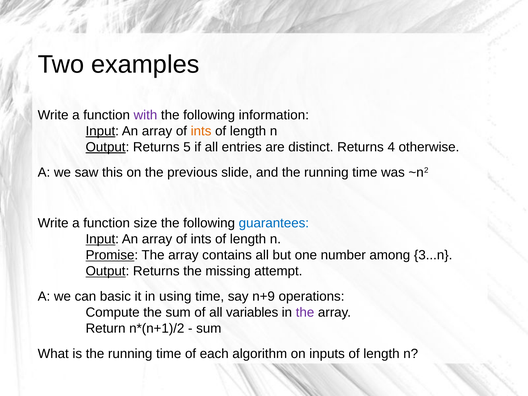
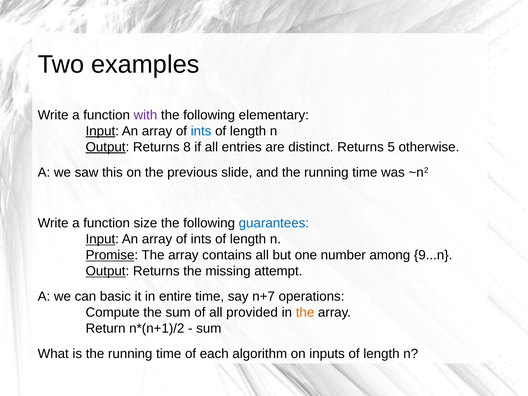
information: information -> elementary (274, 115)
ints colour: orange -> blue (201, 131)
5: 5 -> 8 (187, 147)
4: 4 -> 5 (391, 147)
3...n: 3...n -> 9...n (433, 255)
using: using -> entire (175, 296)
n+9: n+9 -> n+7 (264, 296)
variables: variables -> provided (252, 312)
the colour: purple -> orange (305, 312)
